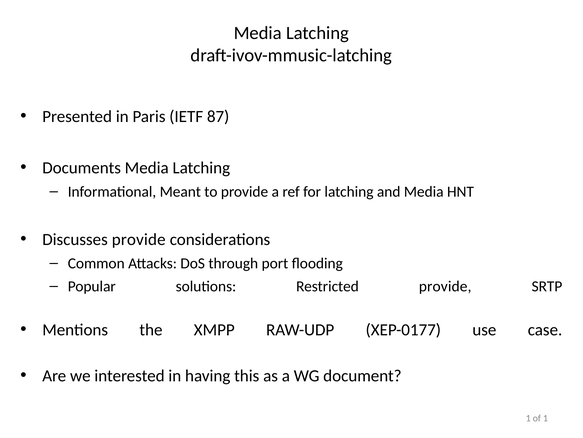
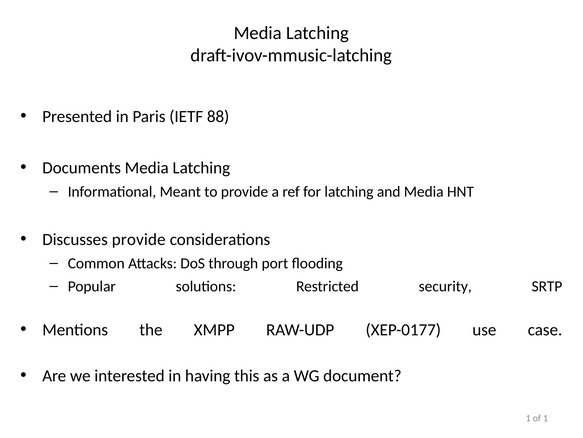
87: 87 -> 88 (218, 116)
Restricted provide: provide -> security (445, 286)
